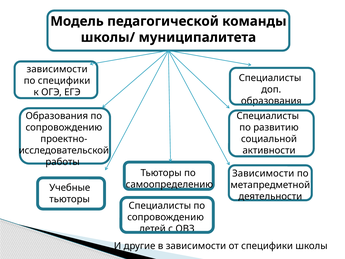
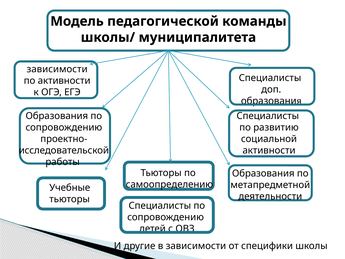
по специфики: специфики -> активности (64, 81)
Зависимости: Зависимости -> Образования (263, 173)
